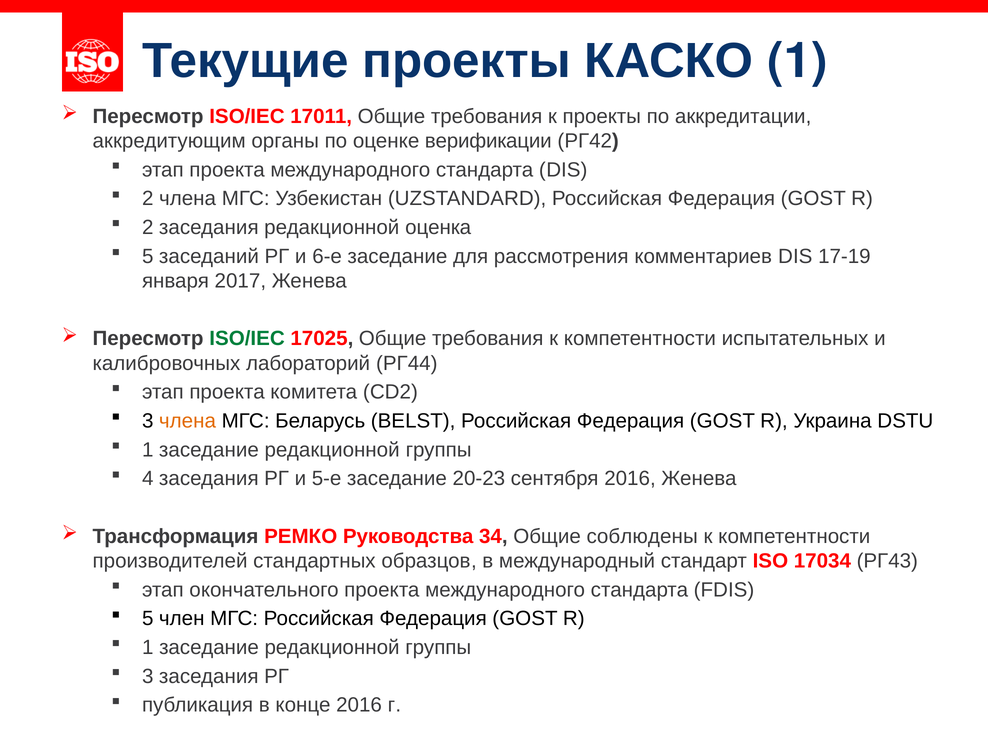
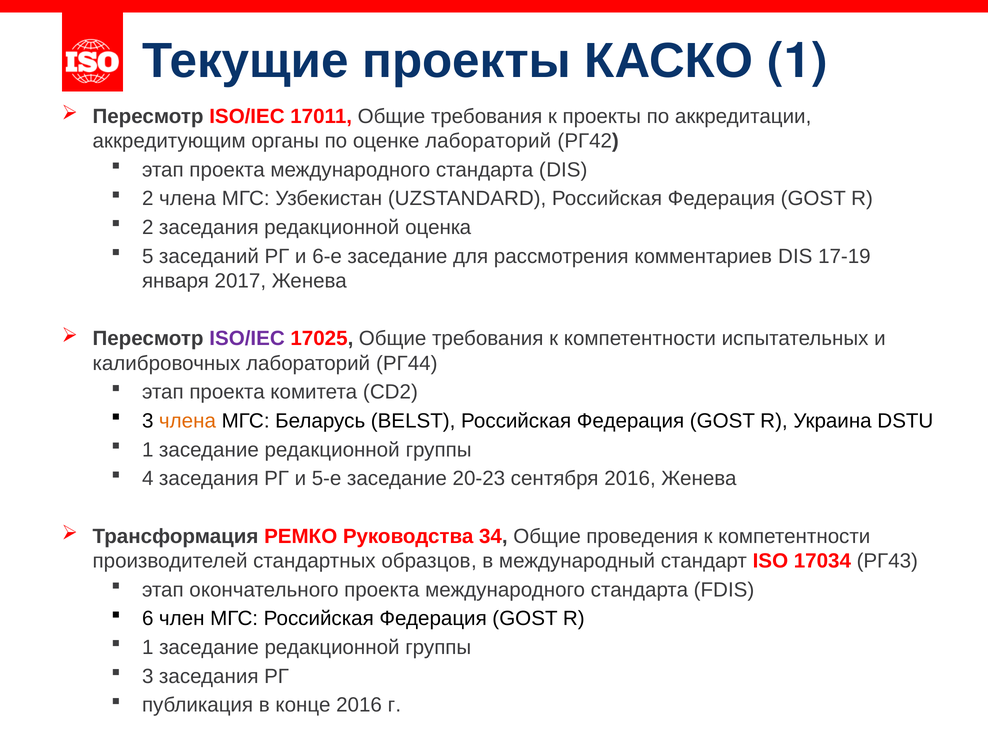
оценке верификации: верификации -> лабораторий (488, 141)
ISO/IEC colour: green -> purple (247, 339)
соблюдены: соблюдены -> проведения (642, 536)
5: 5 -> 6 (148, 619)
